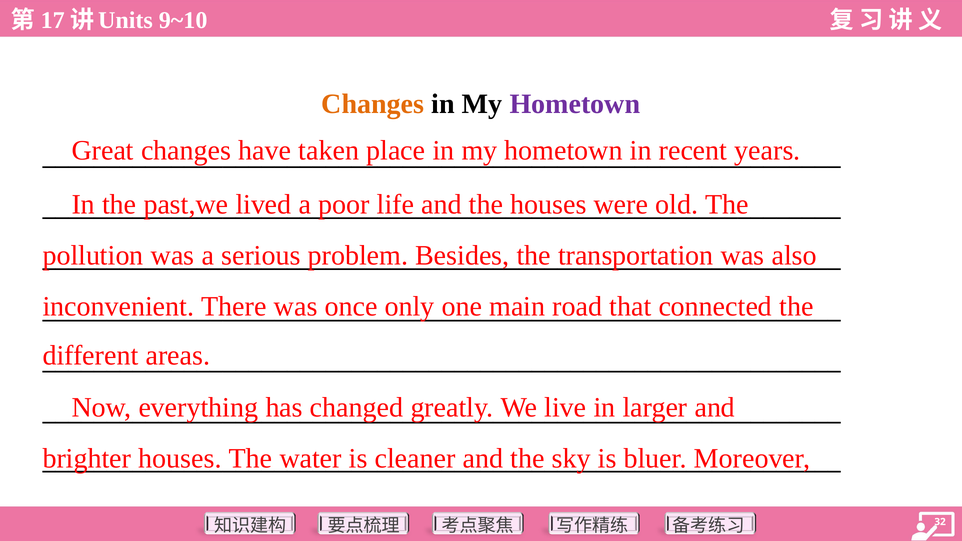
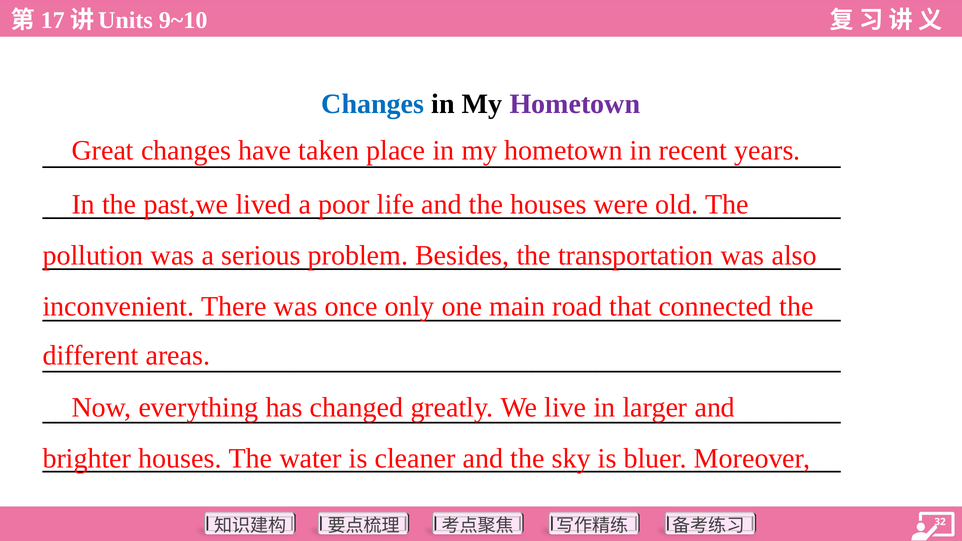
Changes colour: orange -> blue (373, 104)
